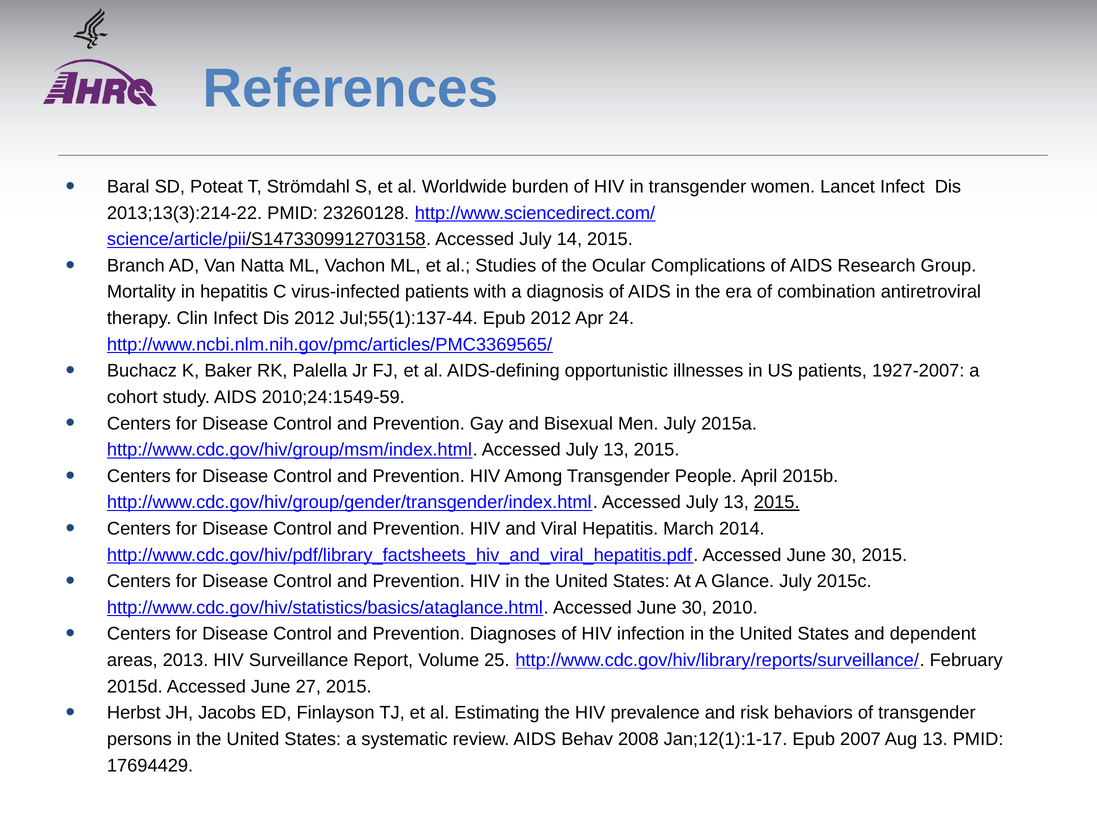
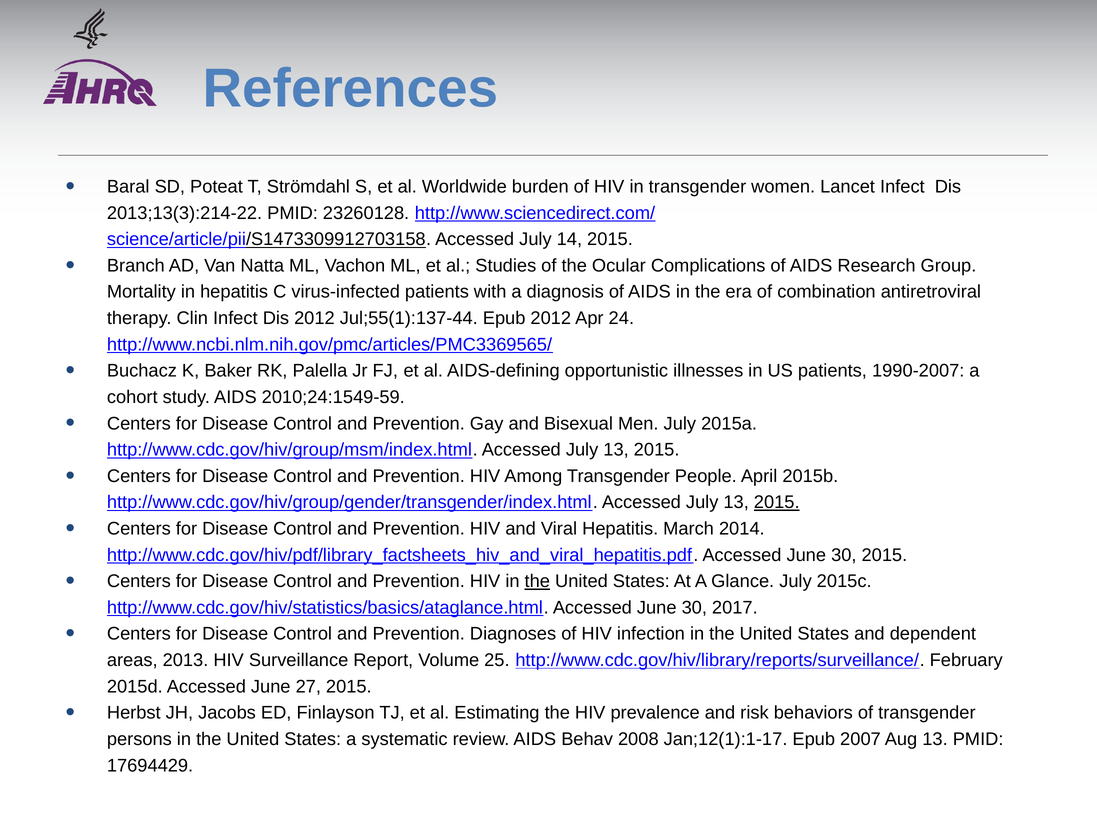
1927-2007: 1927-2007 -> 1990-2007 (918, 371)
the underline: none -> present (537, 581)
2010: 2010 -> 2017 (735, 607)
